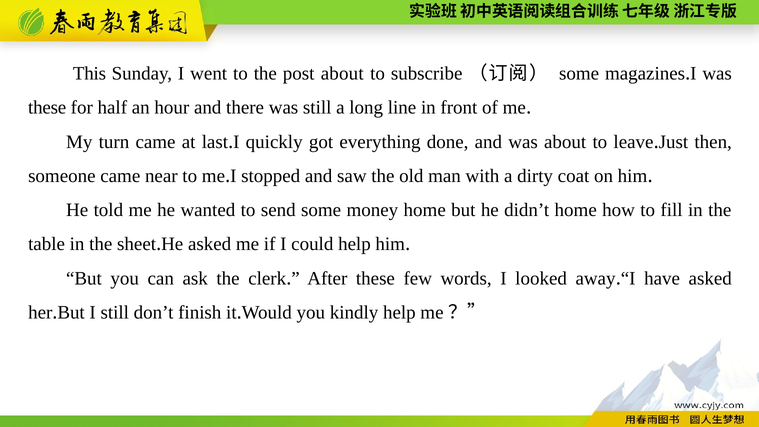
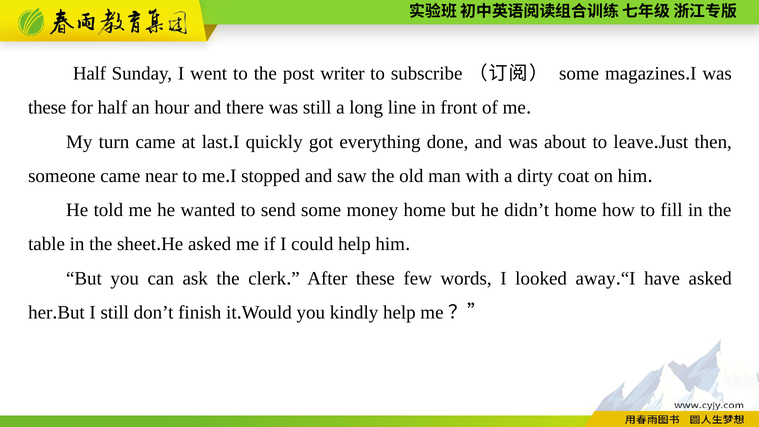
This: This -> Half (89, 73)
post about: about -> writer (342, 73)
